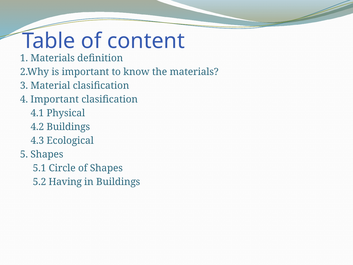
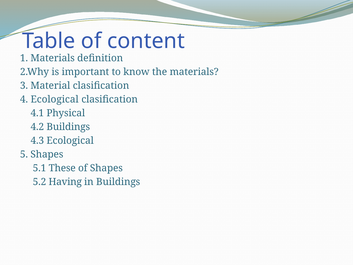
4 Important: Important -> Ecological (55, 99)
Circle: Circle -> These (62, 168)
